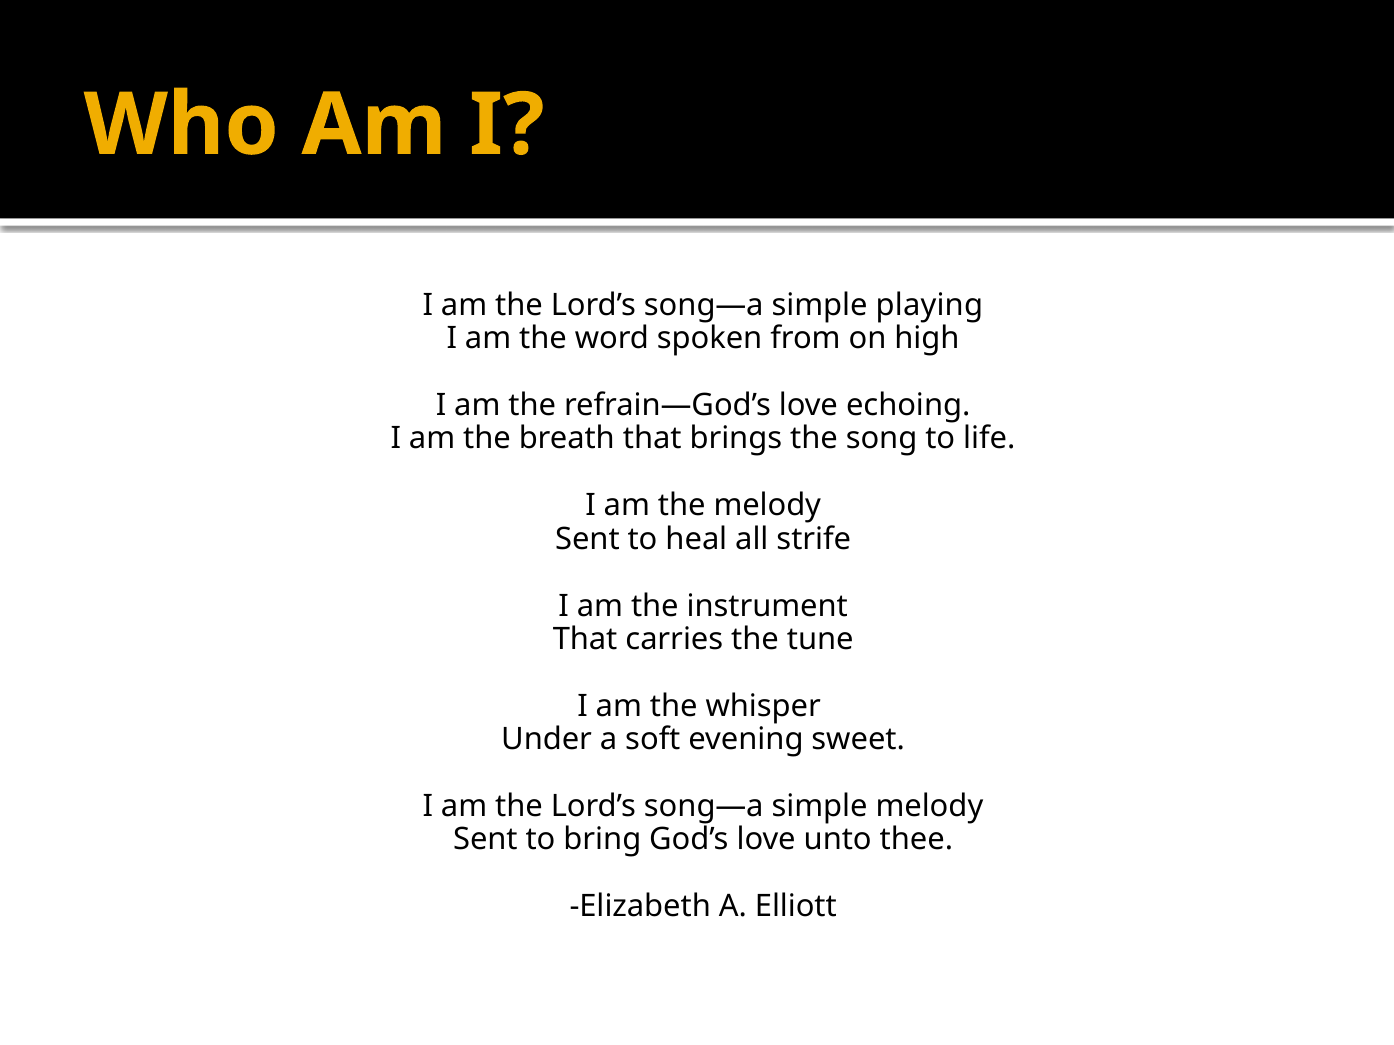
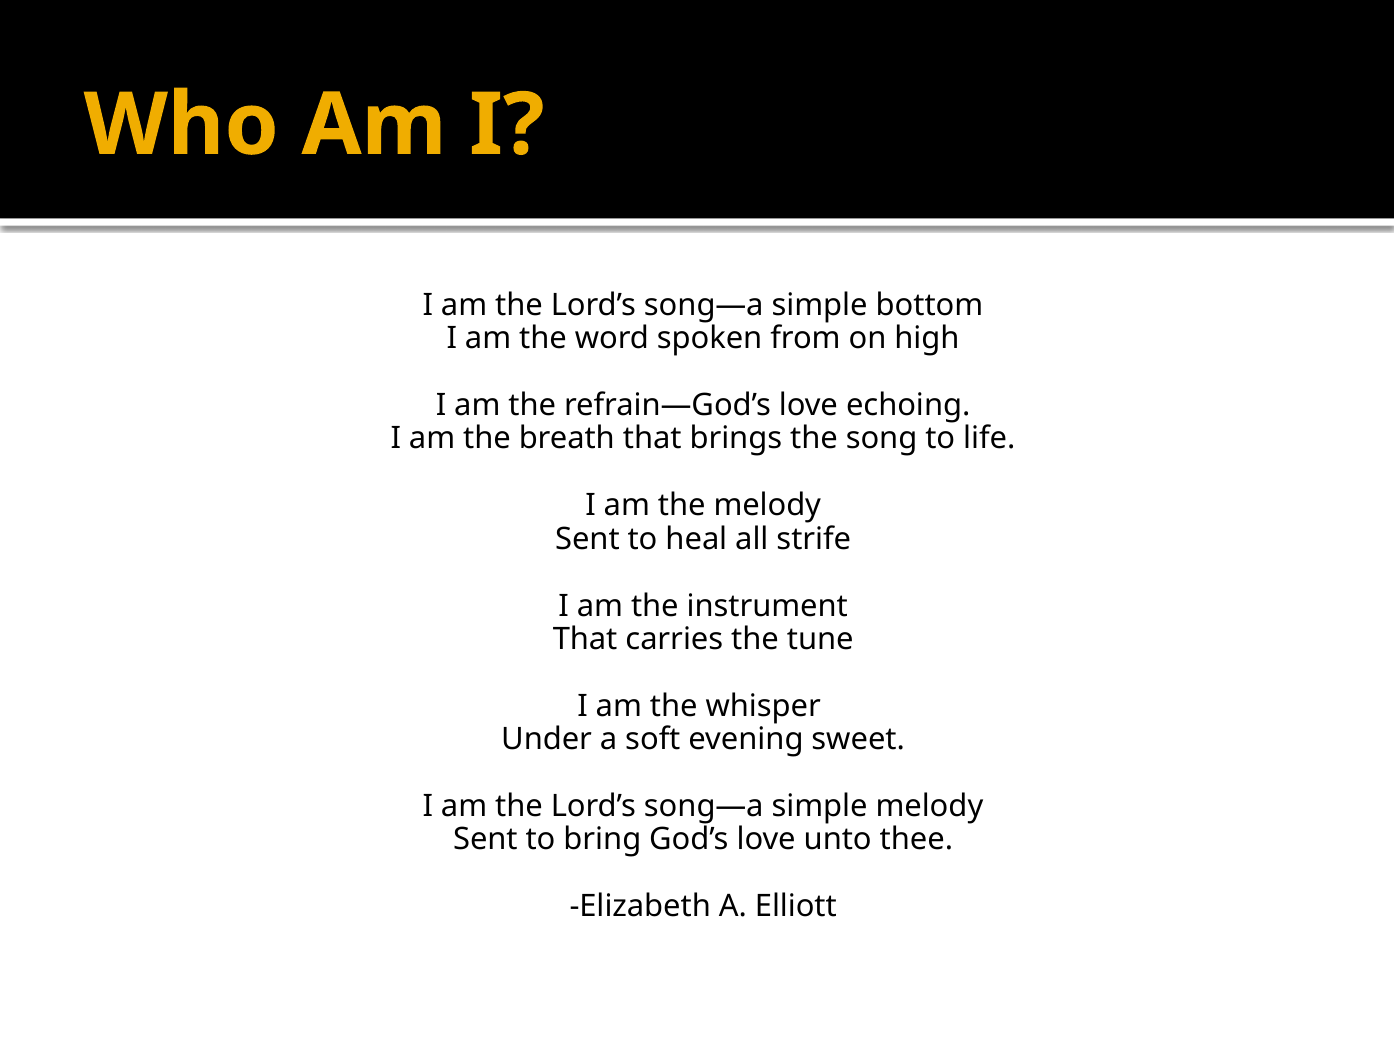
playing: playing -> bottom (929, 305)
